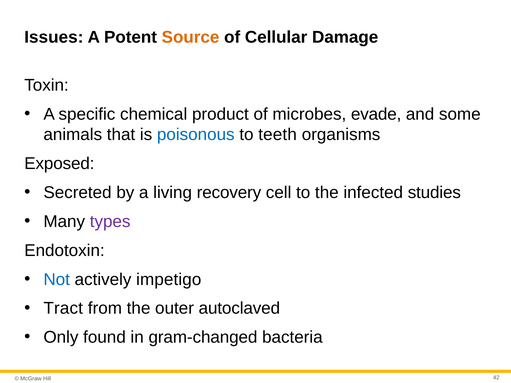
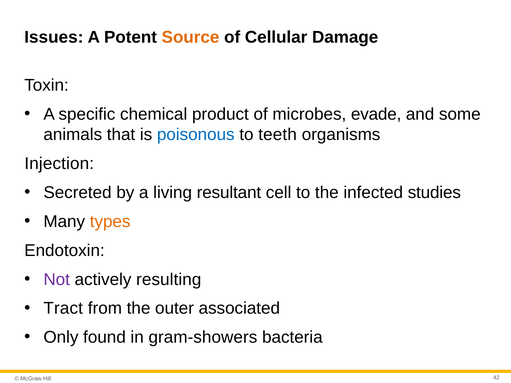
Exposed: Exposed -> Injection (59, 164)
recovery: recovery -> resultant (229, 193)
types colour: purple -> orange (110, 222)
Not colour: blue -> purple (57, 280)
impetigo: impetigo -> resulting (169, 280)
autoclaved: autoclaved -> associated (239, 309)
gram-changed: gram-changed -> gram-showers (203, 338)
